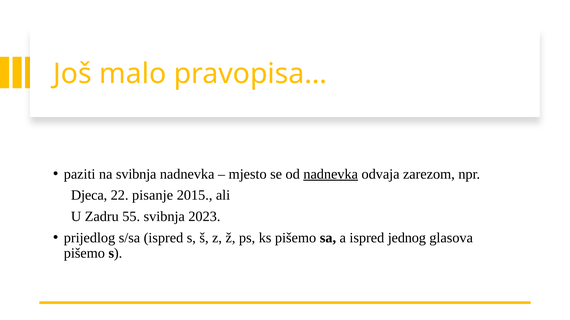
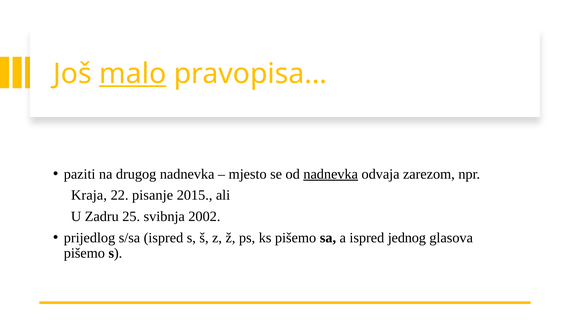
malo underline: none -> present (133, 74)
na svibnja: svibnja -> drugog (136, 174)
Djeca: Djeca -> Kraja (89, 196)
55: 55 -> 25 (131, 217)
2023: 2023 -> 2002 (204, 217)
